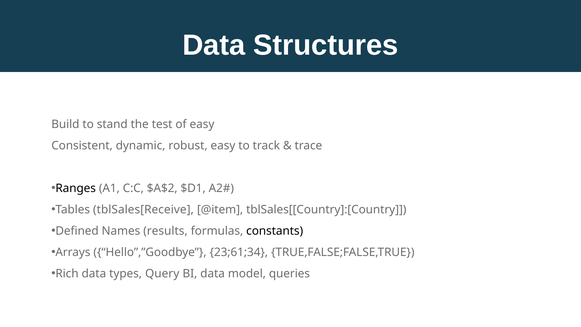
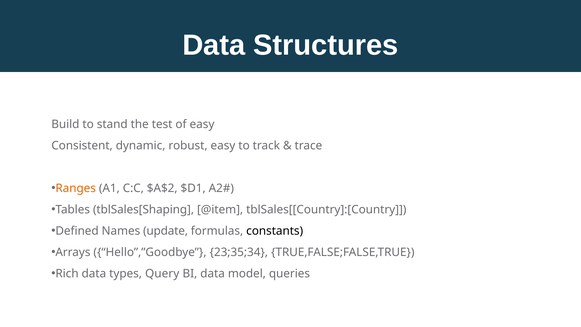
Ranges colour: black -> orange (76, 188)
tblSales[Receive: tblSales[Receive -> tblSales[Shaping (144, 210)
results: results -> update (166, 231)
23;61;34: 23;61;34 -> 23;35;34 (239, 252)
